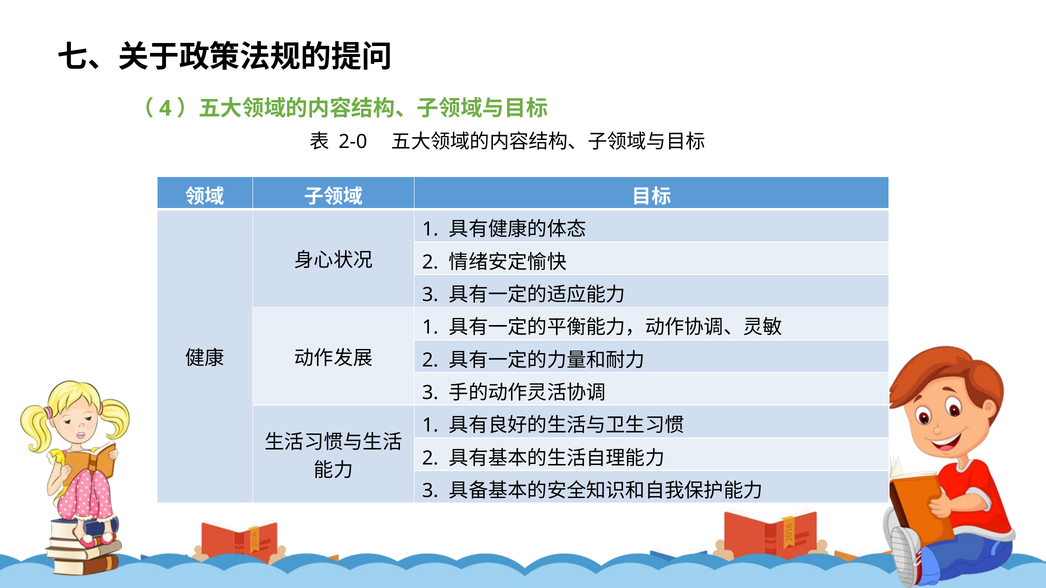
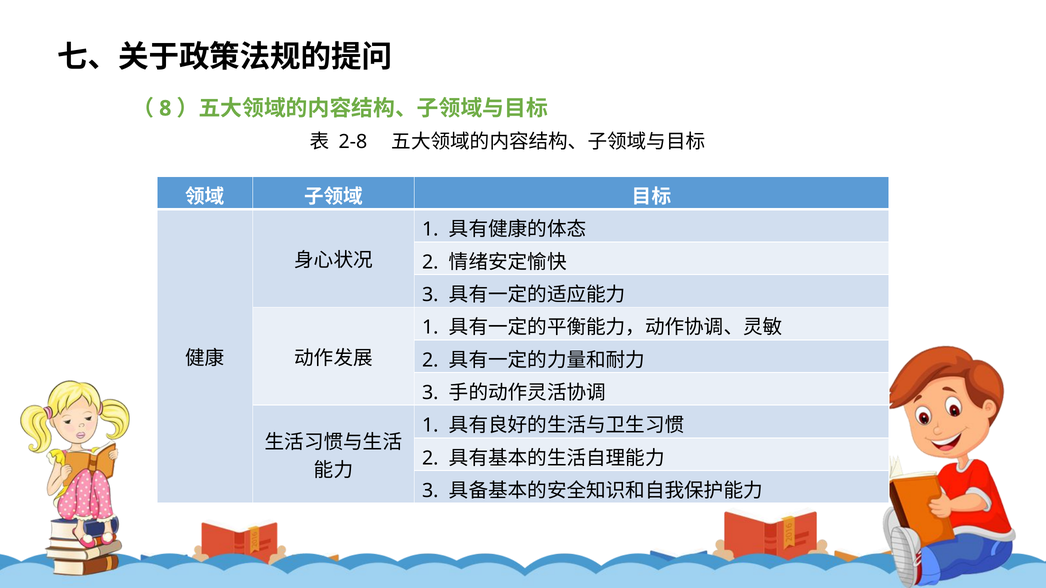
4: 4 -> 8 (165, 108)
2-0: 2-0 -> 2-8 (353, 142)
